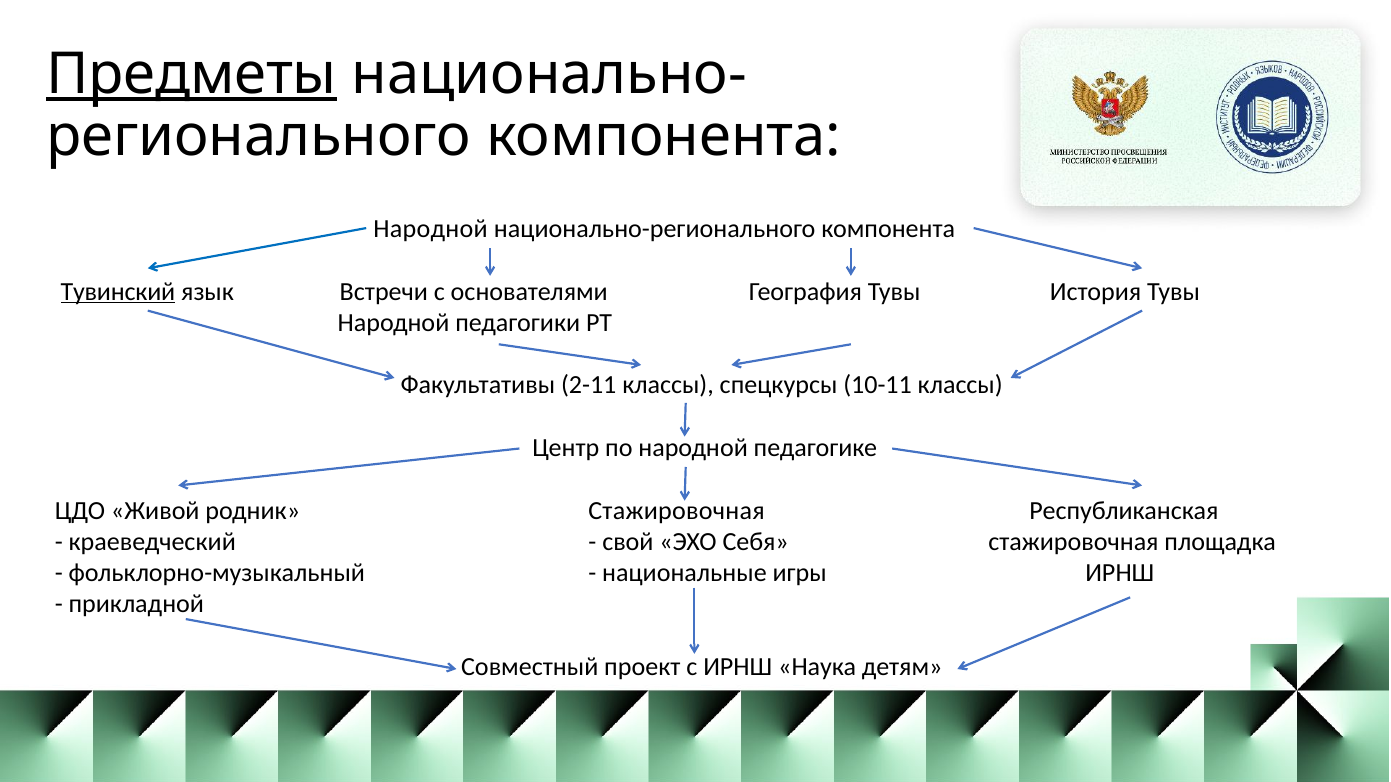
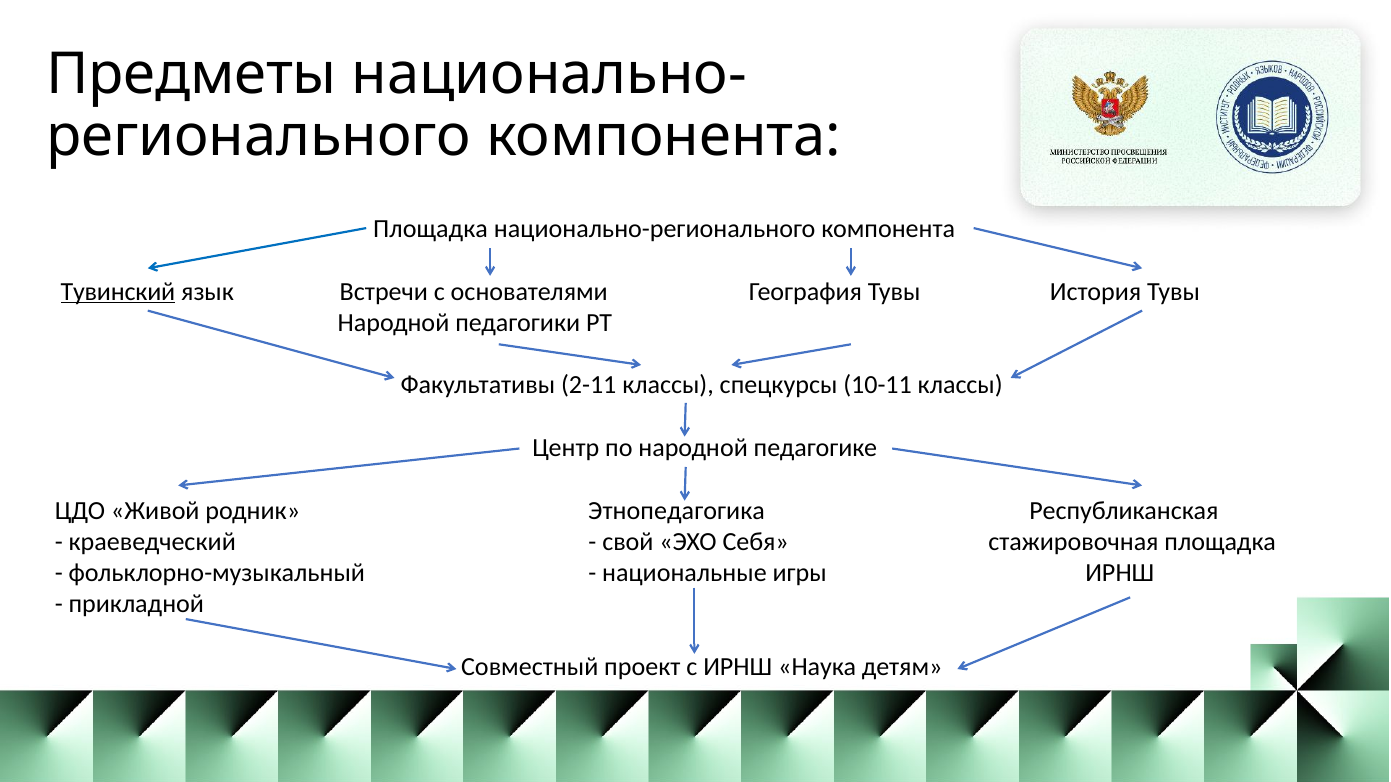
Предметы underline: present -> none (192, 74)
Народной: Народной -> Площадка (431, 229)
родник Стажировочная: Стажировочная -> Этнопедагогика (677, 511)
